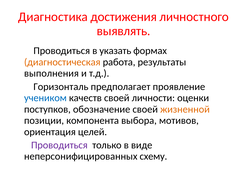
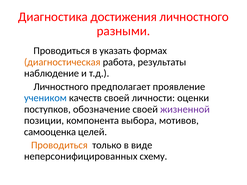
выявлять: выявлять -> разными (123, 31)
выполнения: выполнения -> наблюдение (52, 73)
Горизонталь: Горизонталь -> Личностного (61, 87)
жизненной colour: orange -> purple (185, 109)
ориентация: ориентация -> самооценка (50, 132)
Проводиться colour: purple -> orange (59, 145)
